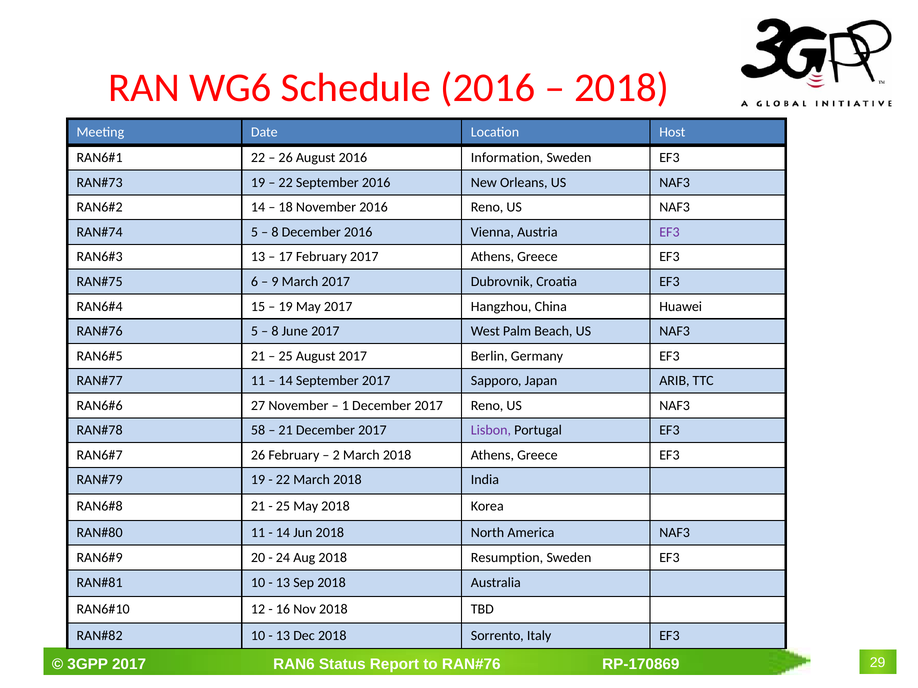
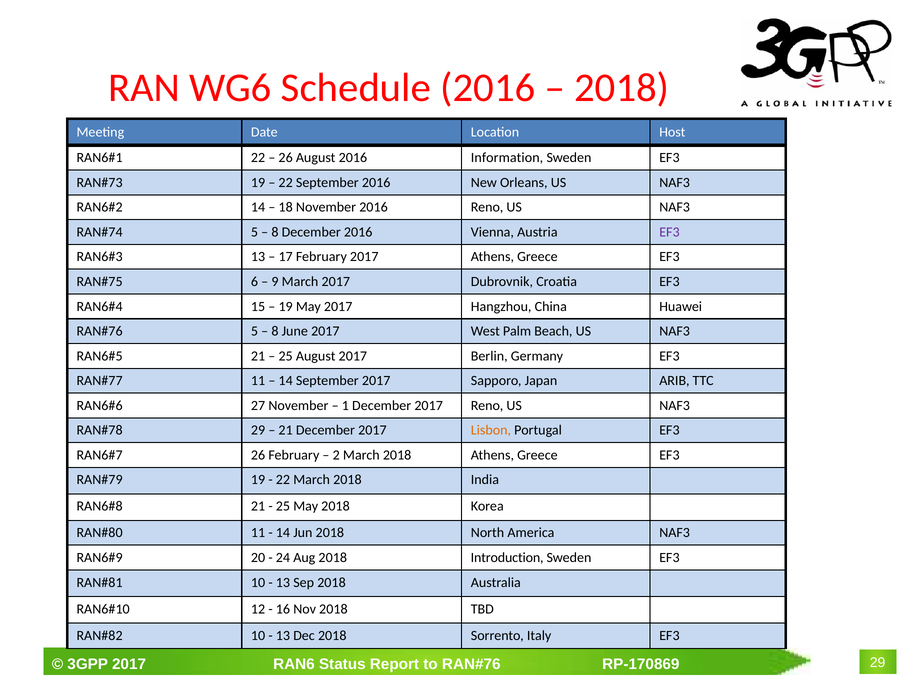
58: 58 -> 29 (258, 431)
Lisbon colour: purple -> orange (491, 431)
Resumption: Resumption -> Introduction (507, 558)
